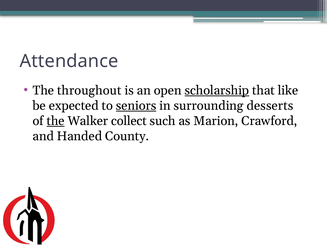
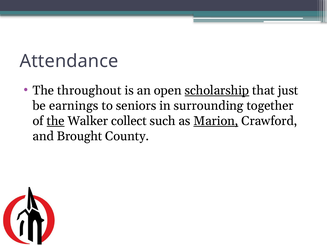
like: like -> just (288, 91)
expected: expected -> earnings (74, 106)
seniors underline: present -> none (136, 106)
desserts: desserts -> together (270, 106)
Marion underline: none -> present (216, 121)
Handed: Handed -> Brought (80, 136)
